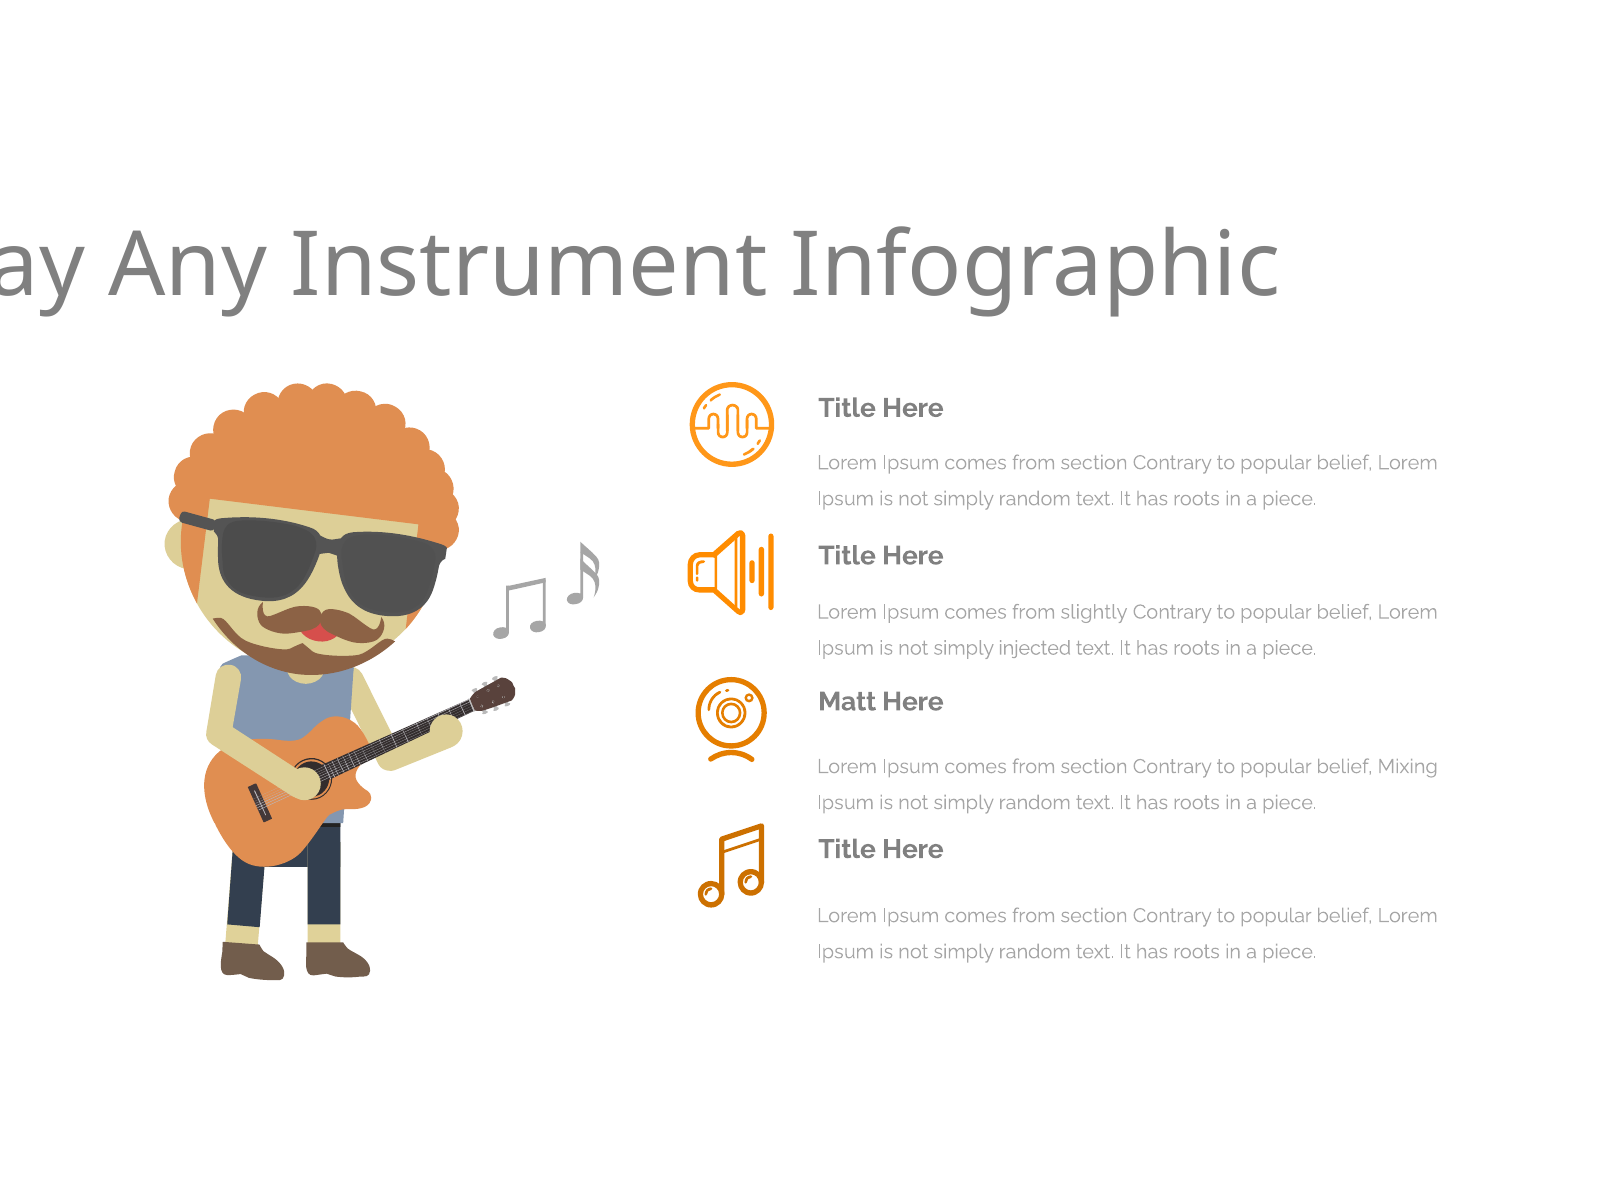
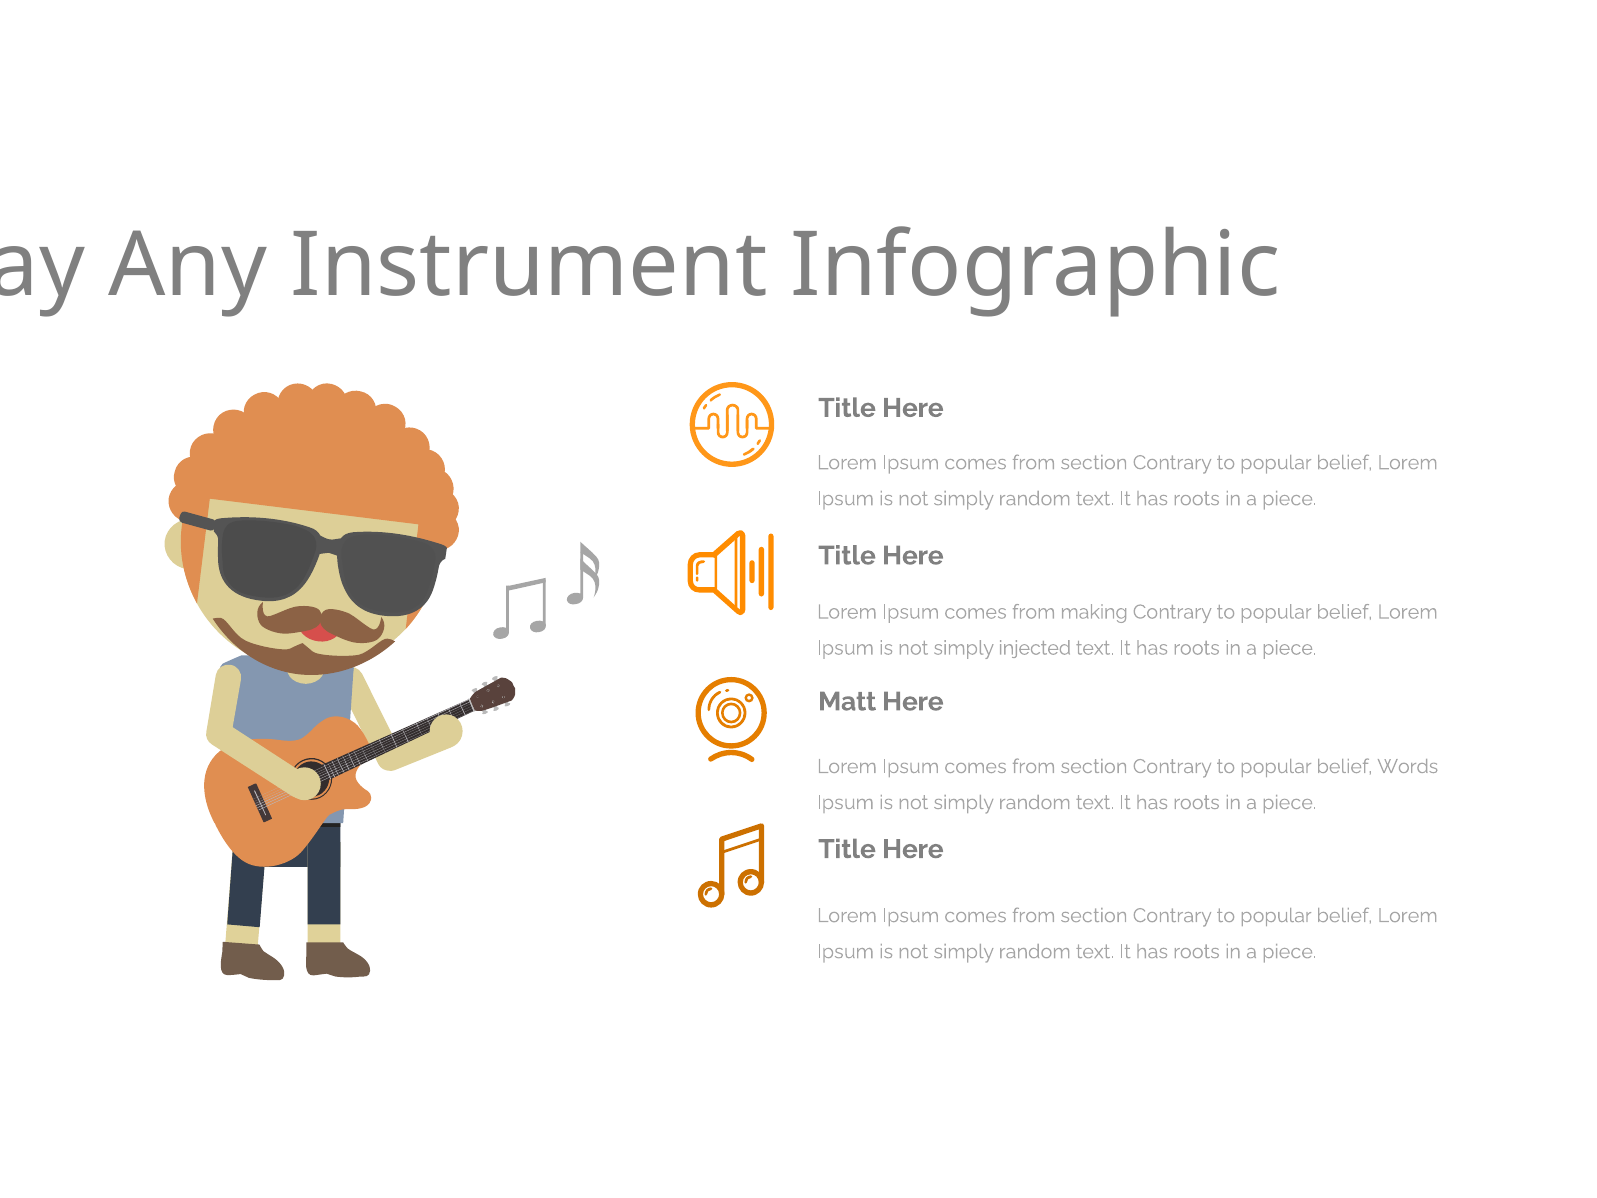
slightly: slightly -> making (1094, 612)
Mixing: Mixing -> Words (1408, 766)
